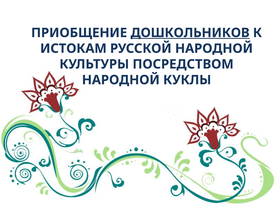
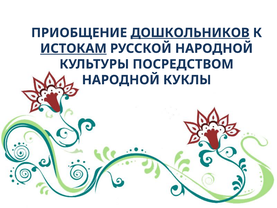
ИСТОКАМ underline: none -> present (73, 48)
